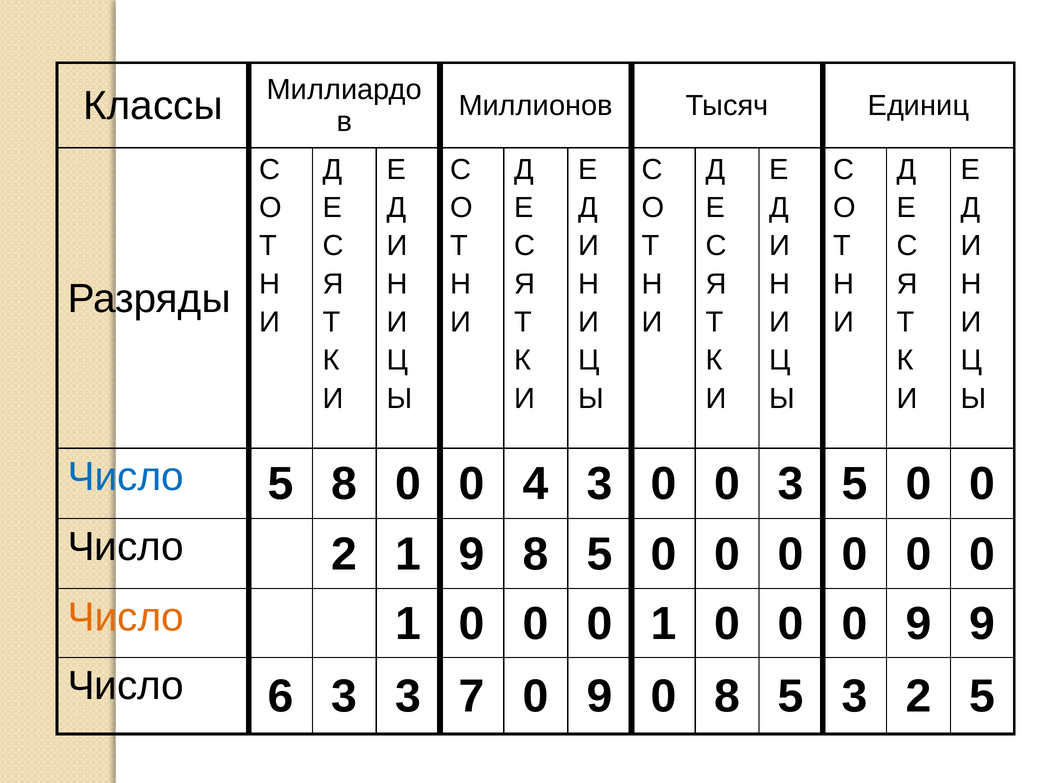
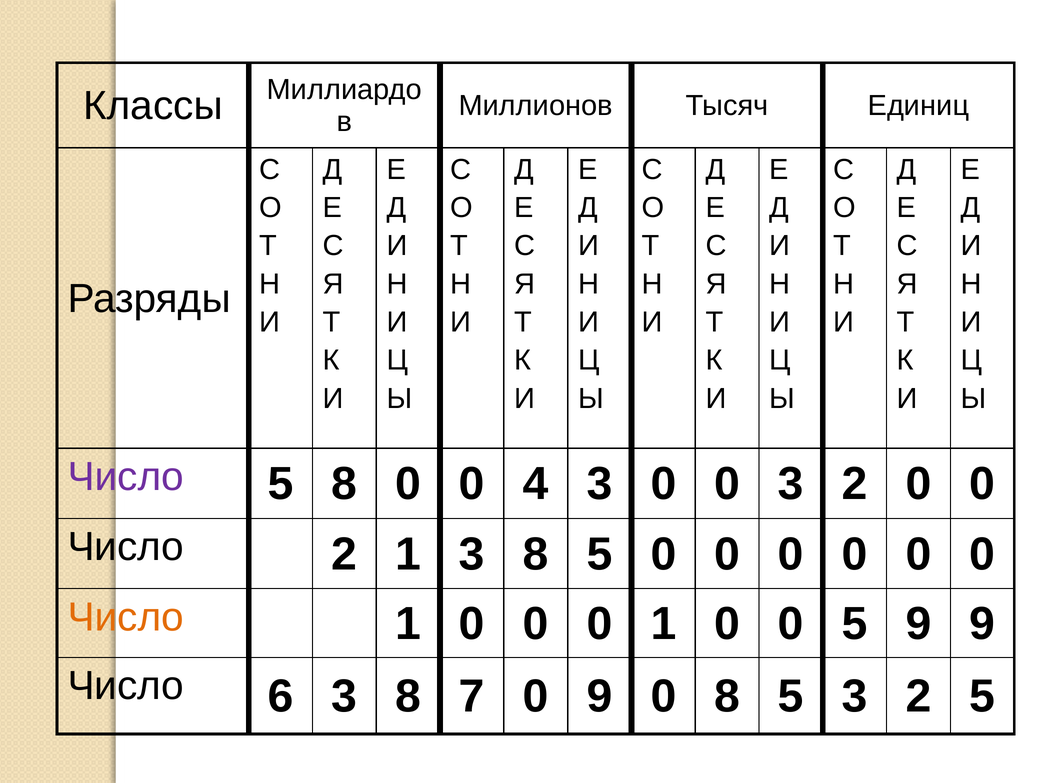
Число colour: blue -> purple (126, 477)
0 3 5: 5 -> 2 (855, 484)
1 9: 9 -> 3 (472, 554)
0: 0 -> 5 (855, 624)
6 3 3: 3 -> 8 (408, 696)
